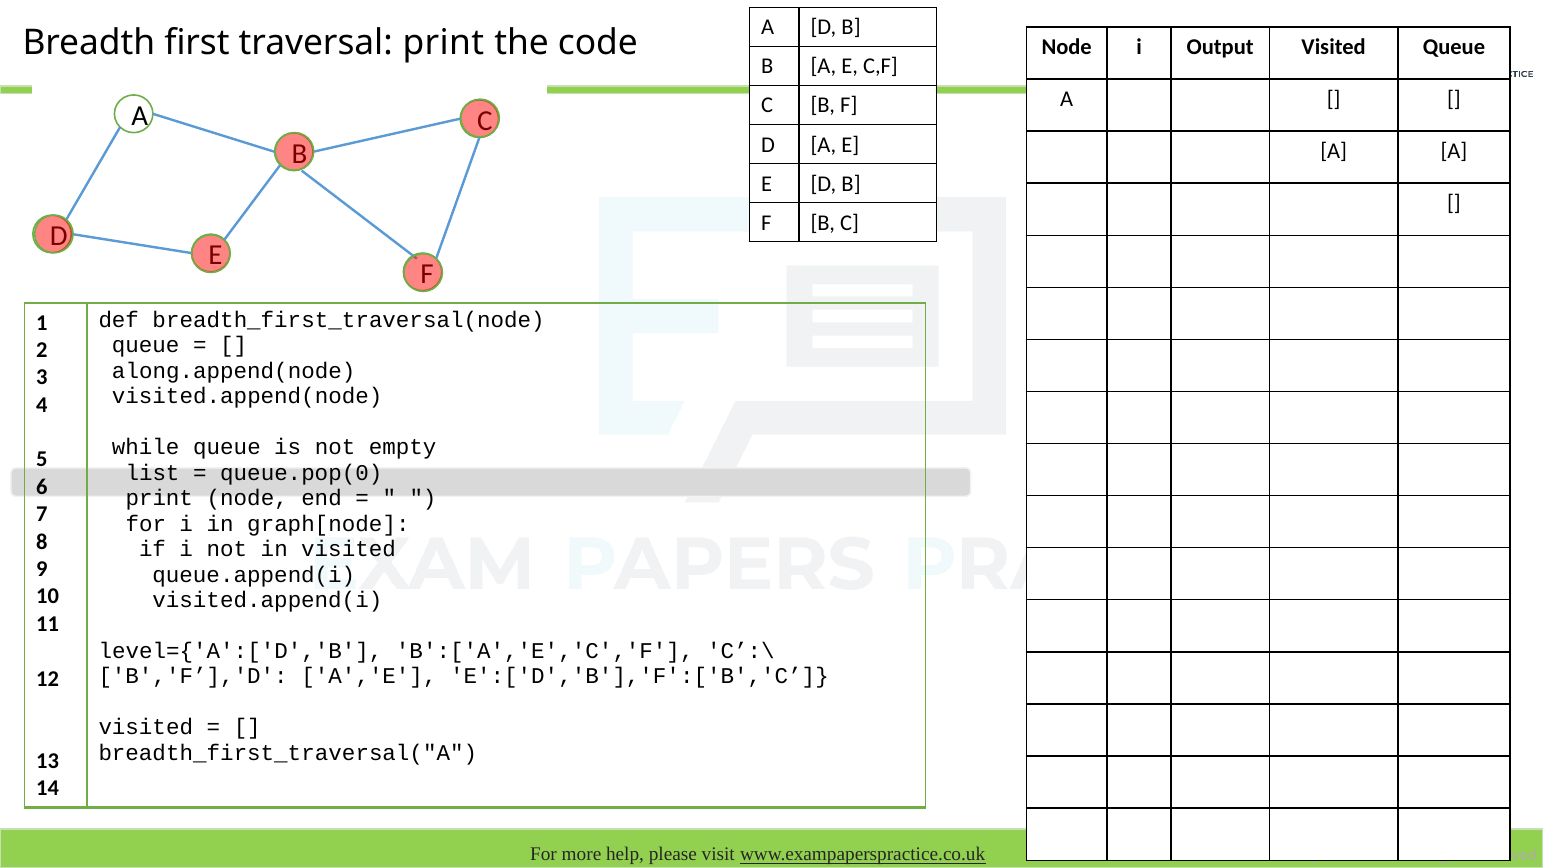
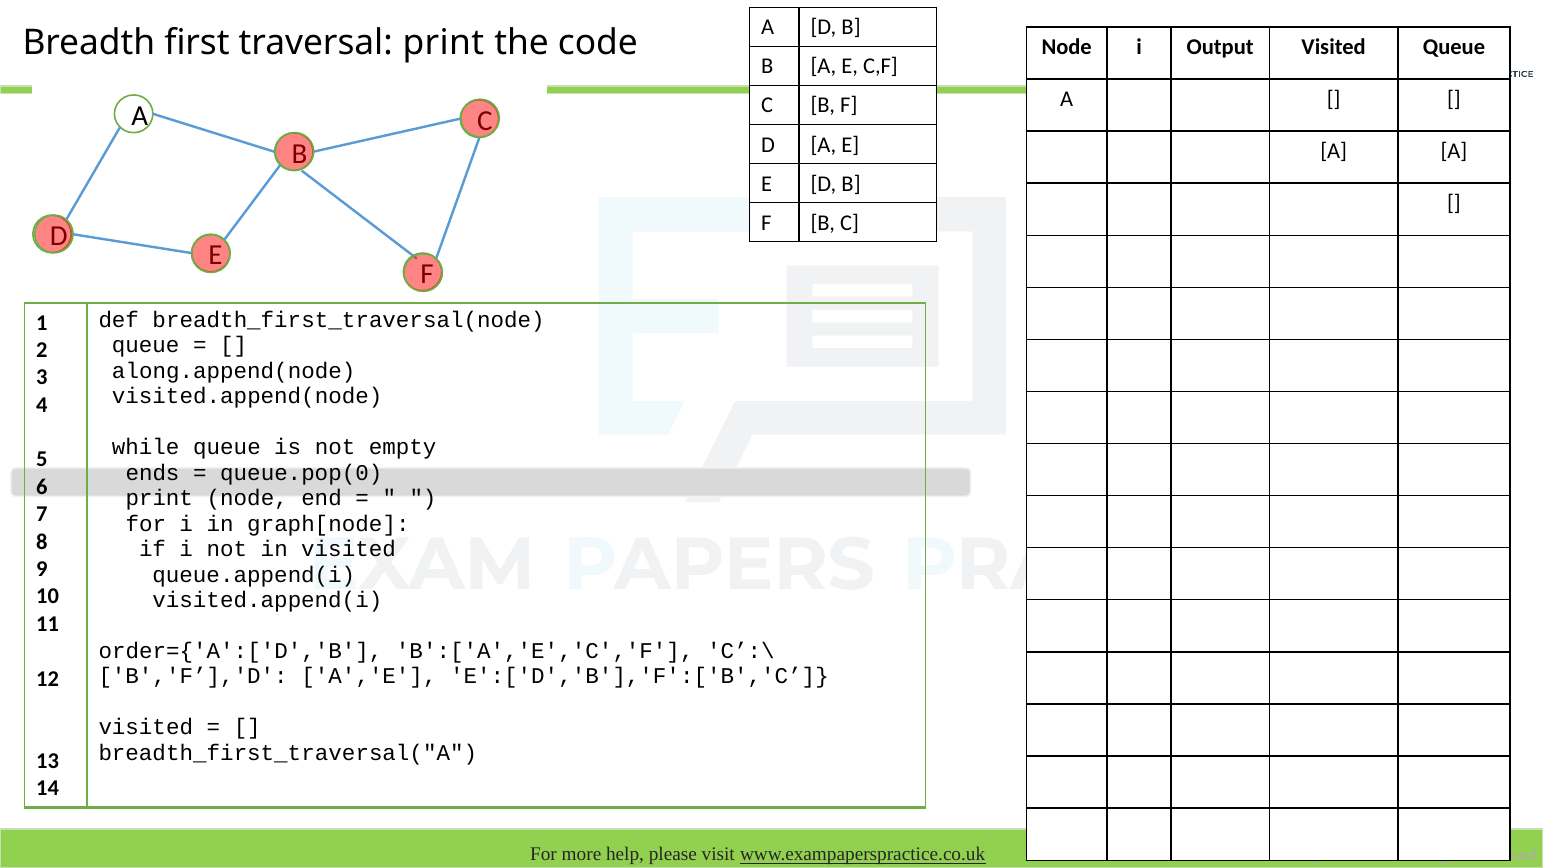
list: list -> ends (153, 473)
level={'A':['D','B: level={'A':['D','B -> order={'A':['D','B (240, 651)
